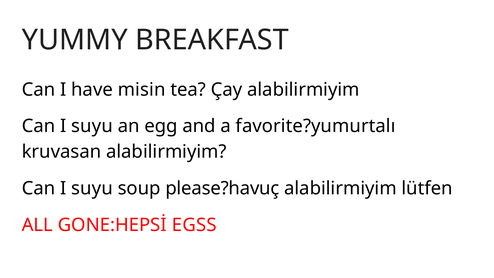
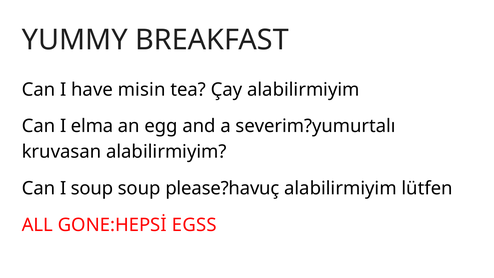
suyu: suyu -> elma (92, 126)
favorite?yumurtalı: favorite?yumurtalı -> severim?yumurtalı (316, 126)
suyu: suyu -> soup (92, 188)
